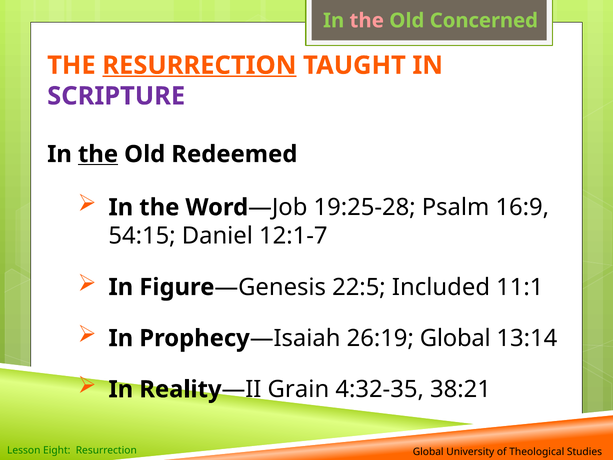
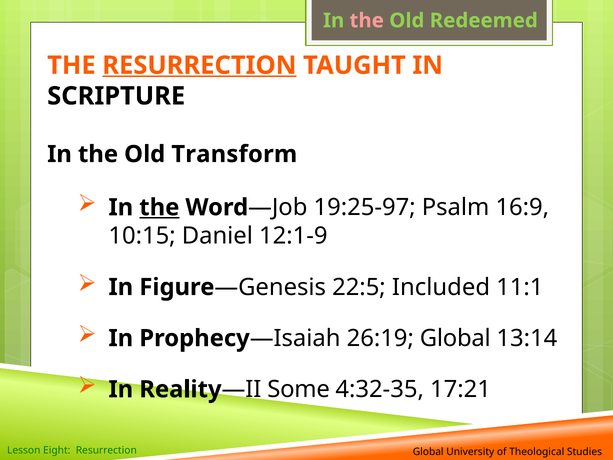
Concerned: Concerned -> Redeemed (484, 21)
SCRIPTURE colour: purple -> black (116, 96)
the underline: present -> none (98, 154)
Redeemed: Redeemed -> Transform (234, 154)
the underline: none -> present (159, 207)
19:25-28: 19:25-28 -> 19:25-97 (365, 207)
54:15: 54:15 -> 10:15 (142, 236)
12:1-7: 12:1-7 -> 12:1-9 (293, 236)
Grain: Grain -> Some (299, 389)
38:21: 38:21 -> 17:21 (460, 389)
